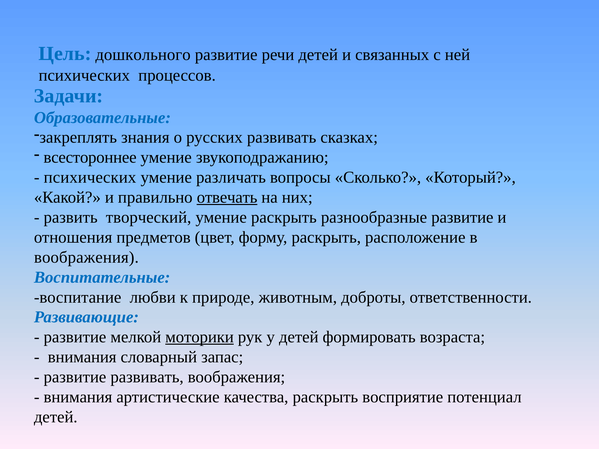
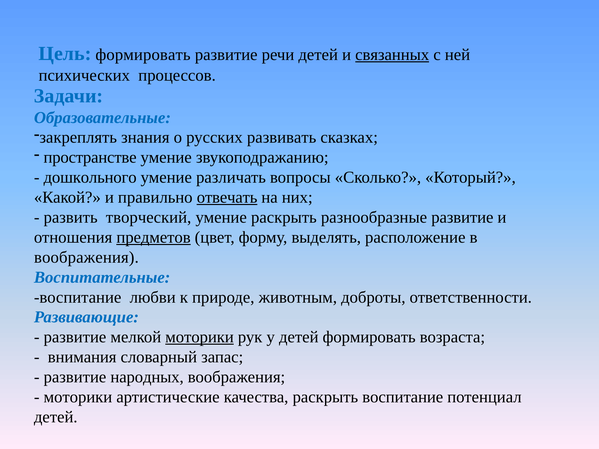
Цель дошкольного: дошкольного -> формировать (143, 55)
связанных underline: none -> present (392, 55)
всестороннее: всестороннее -> пространстве (90, 158)
психических: психических -> дошкольного (90, 178)
предметов underline: none -> present (154, 237)
форму раскрыть: раскрыть -> выделять (326, 237)
развитие развивать: развивать -> народных (147, 377)
внимания: внимания -> моторики (78, 397)
раскрыть восприятие: восприятие -> воспитание (403, 397)
